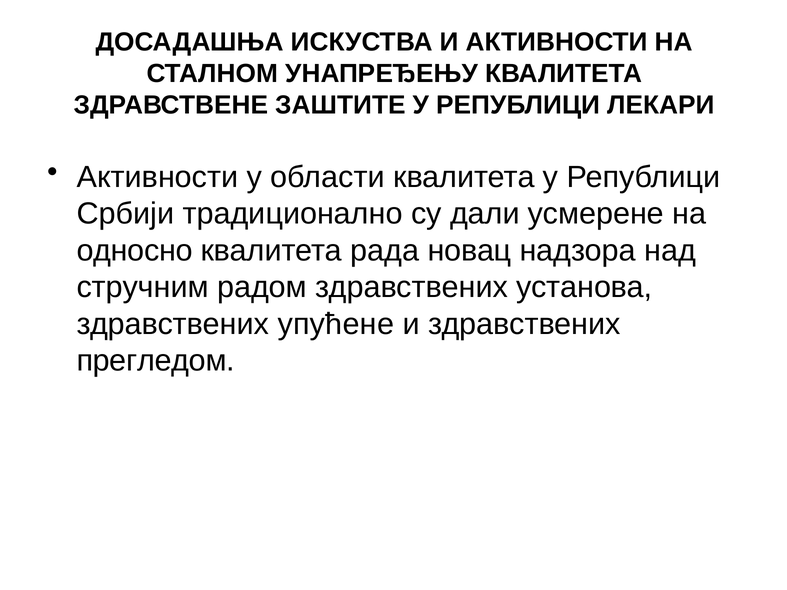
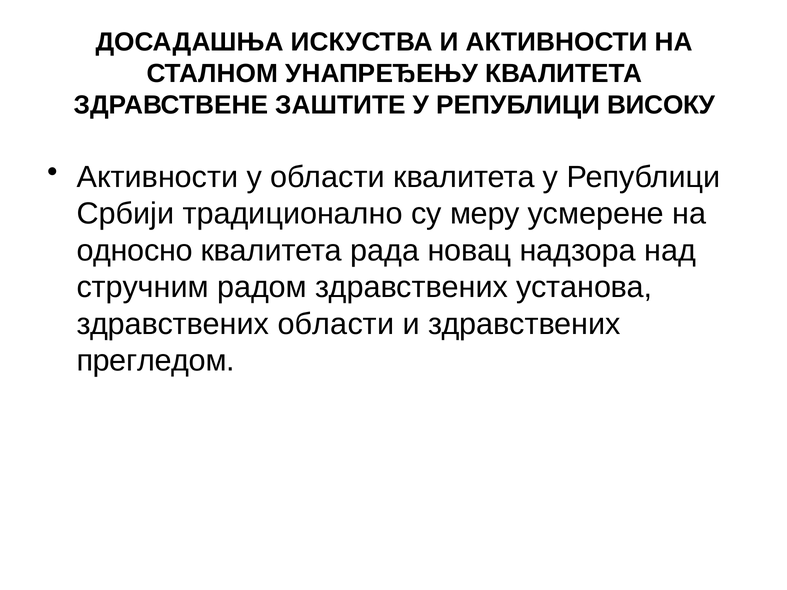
ЛЕКАРИ: ЛЕКАРИ -> ВИСОКУ (661, 105)
дали: дали -> меру (485, 214)
здравствених упућене: упућене -> области (336, 324)
